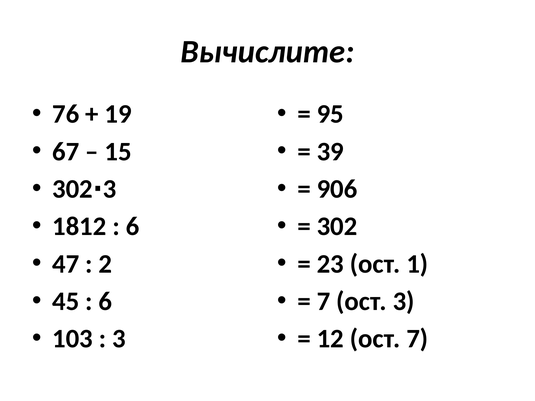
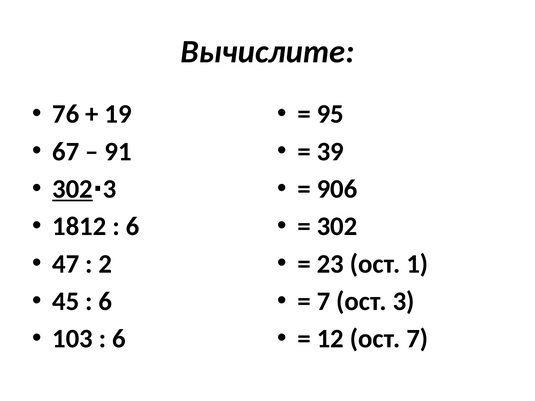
15: 15 -> 91 (118, 152)
302 underline: none -> present (72, 189)
3: 3 -> 6 (119, 339)
